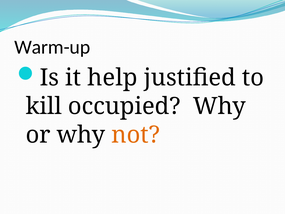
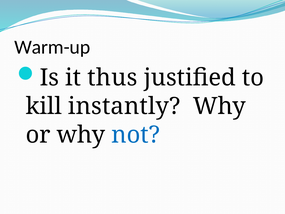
help: help -> thus (112, 78)
occupied: occupied -> instantly (124, 106)
not colour: orange -> blue (136, 135)
